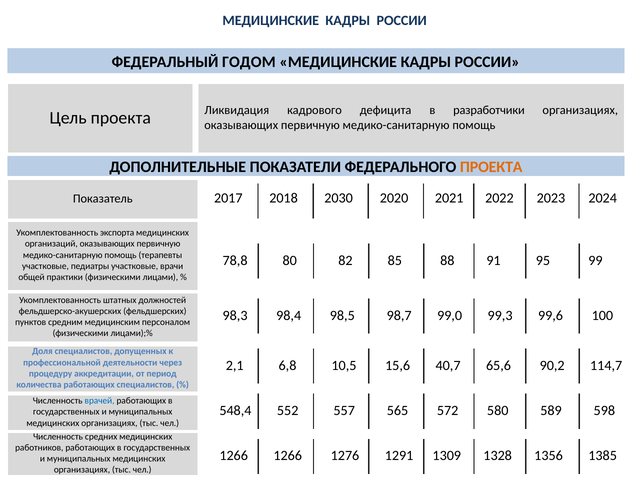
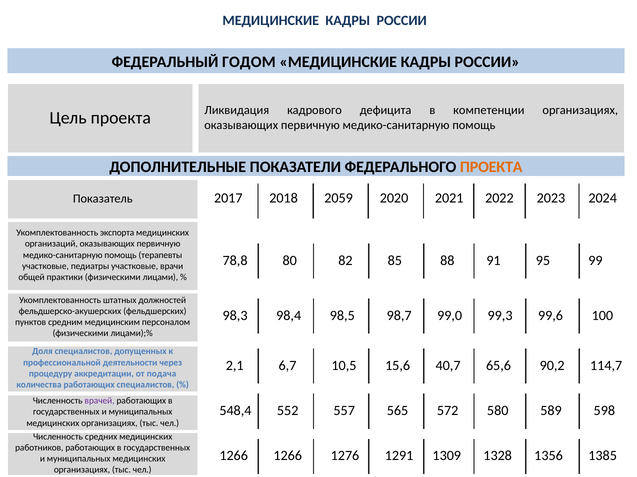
разработчики: разработчики -> компетенции (489, 110)
2030: 2030 -> 2059 (339, 198)
6,8: 6,8 -> 6,7 (288, 366)
период: период -> подача (162, 374)
врачей colour: blue -> purple (100, 401)
